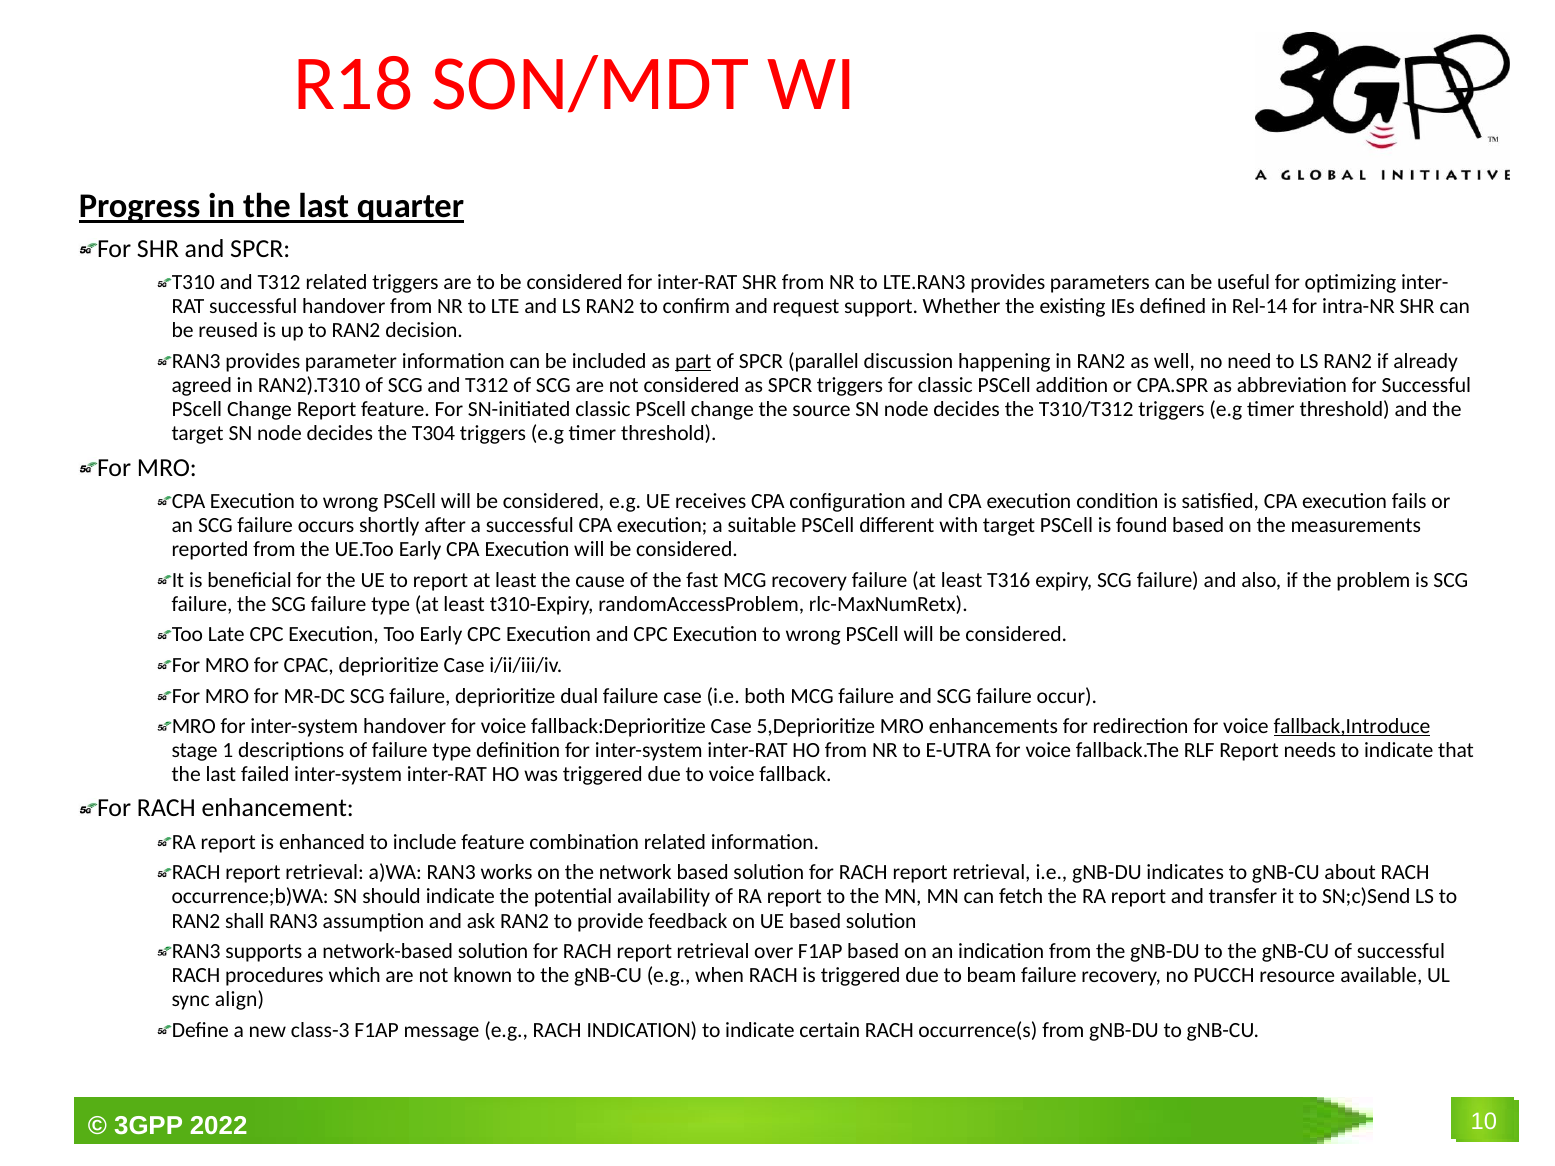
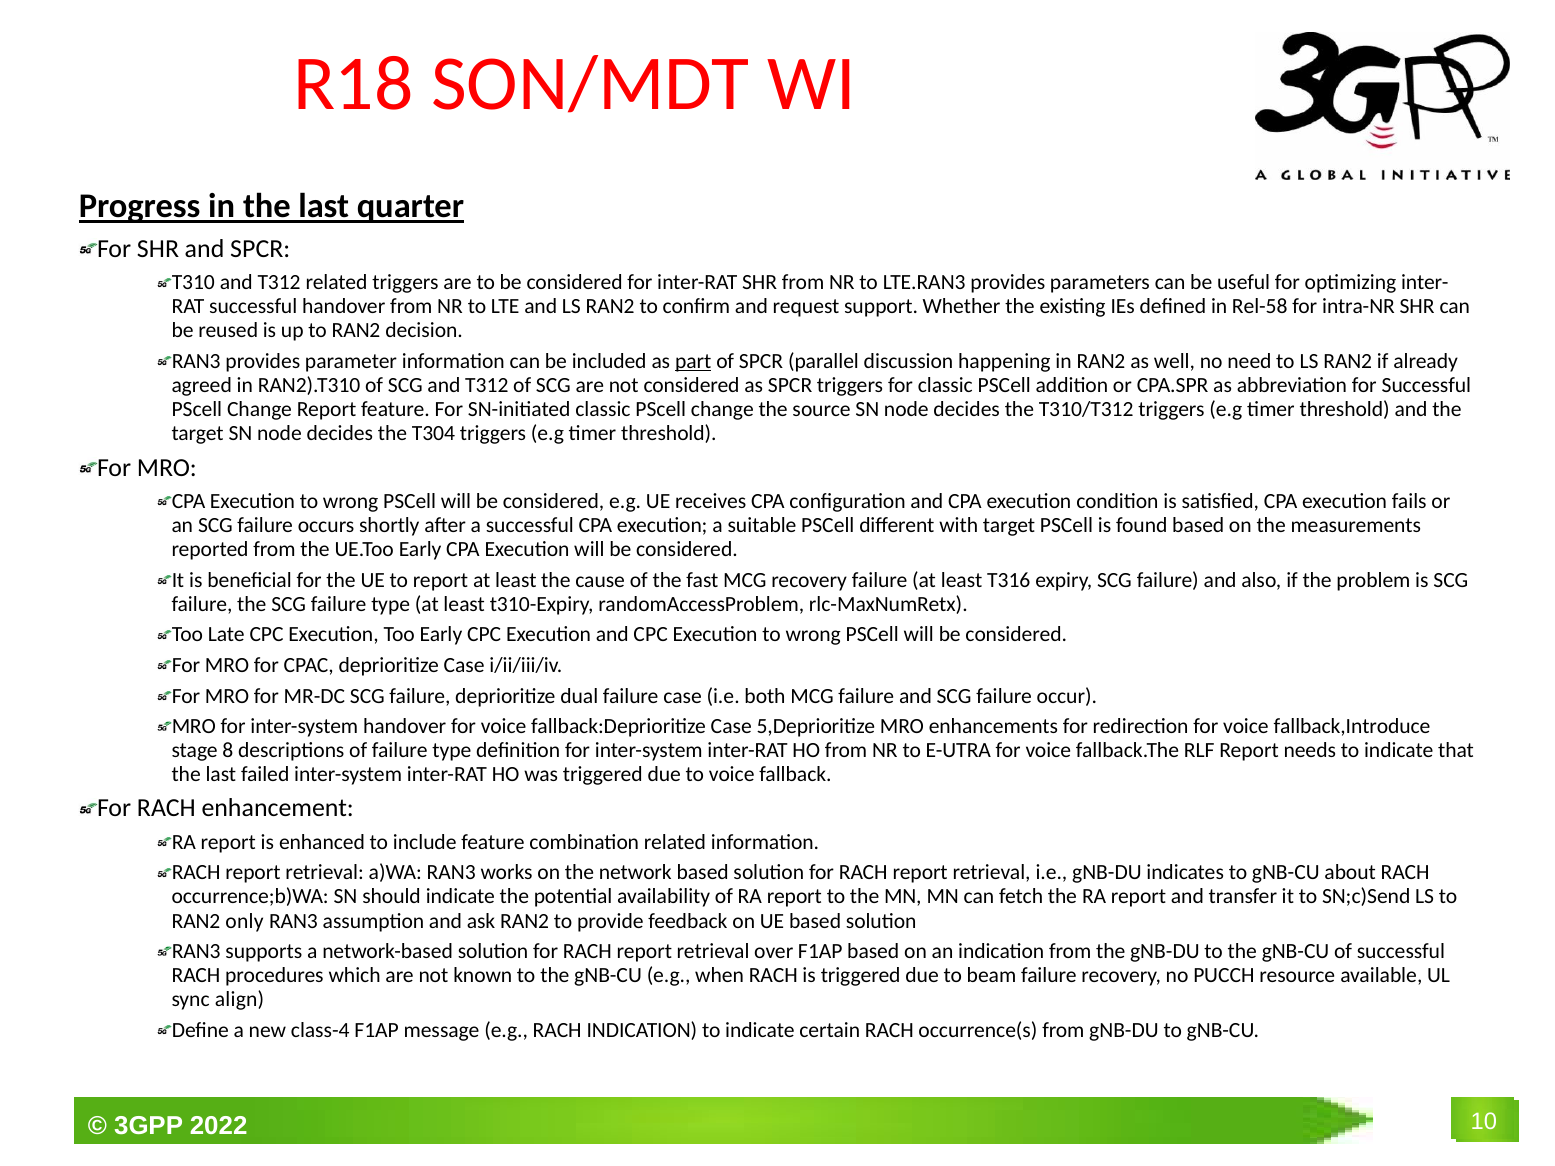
Rel-14: Rel-14 -> Rel-58 (1260, 307)
fallback,Introduce underline: present -> none (1352, 727)
1: 1 -> 8 (228, 751)
shall: shall -> only (245, 921)
class-3: class-3 -> class-4 (320, 1031)
